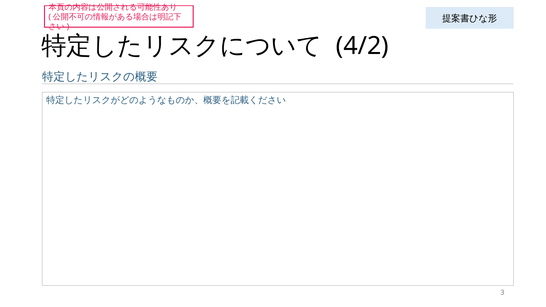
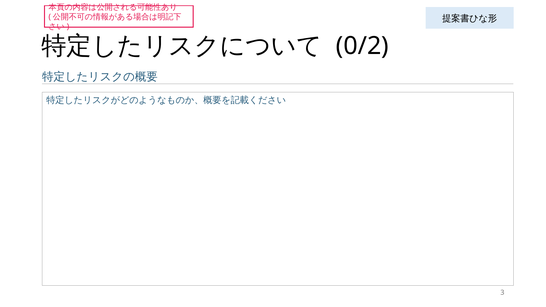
4/2: 4/2 -> 0/2 (362, 46)
